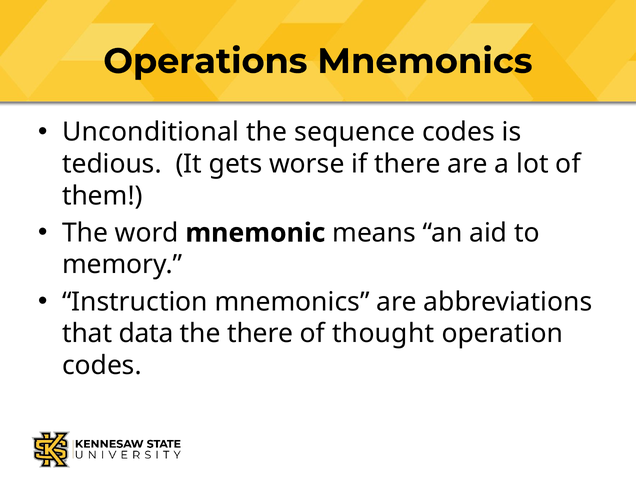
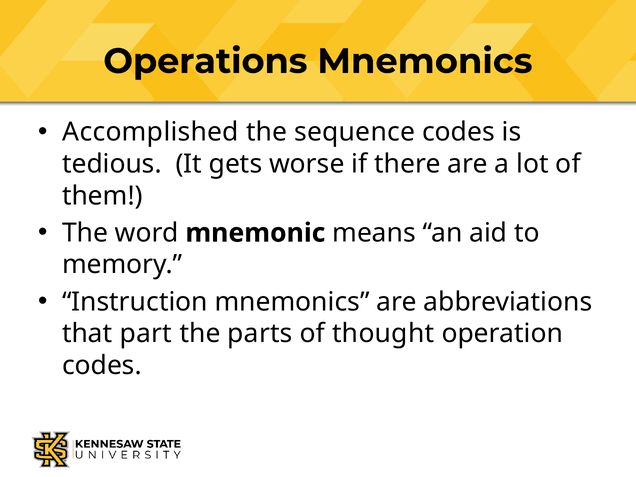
Unconditional: Unconditional -> Accomplished (151, 132)
data: data -> part (146, 334)
the there: there -> parts (260, 334)
